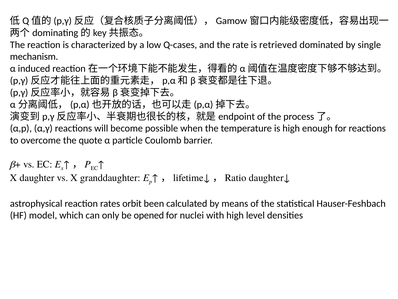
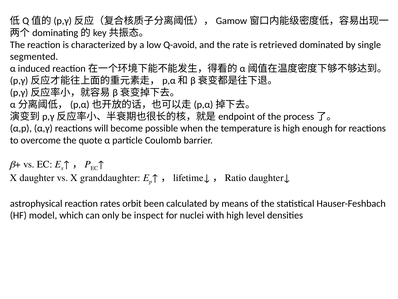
Q-cases: Q-cases -> Q-avoid (180, 45)
mechanism: mechanism -> segmented (34, 57)
opened: opened -> inspect (149, 215)
